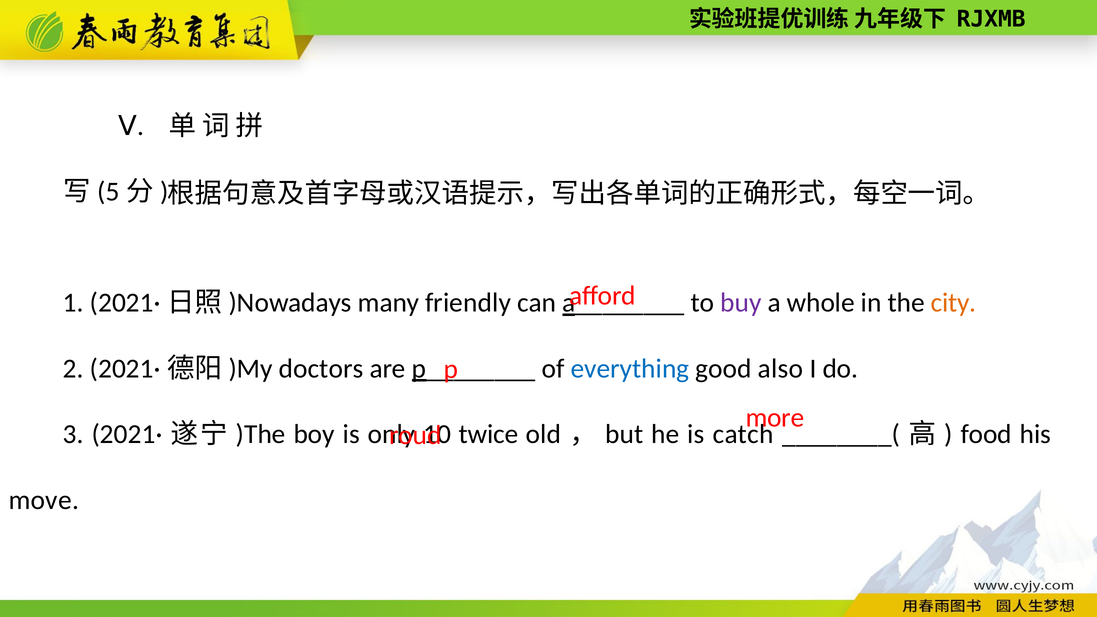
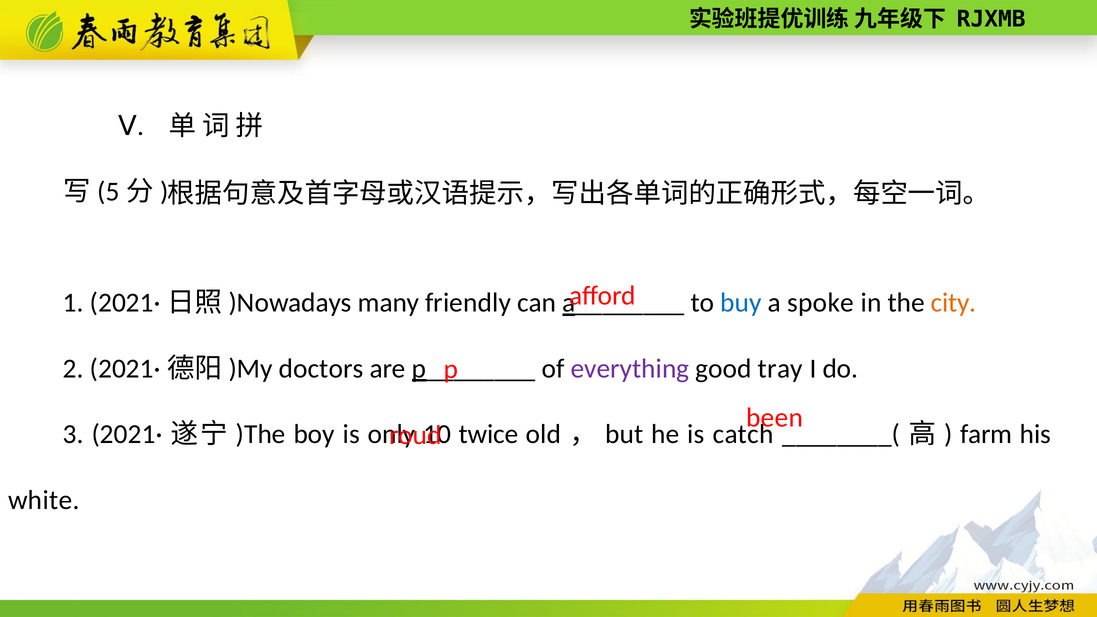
buy colour: purple -> blue (741, 303)
whole: whole -> spoke (821, 303)
everything colour: blue -> purple (630, 369)
also: also -> tray (780, 369)
more: more -> been (775, 418)
food: food -> farm (986, 434)
move: move -> white (44, 500)
